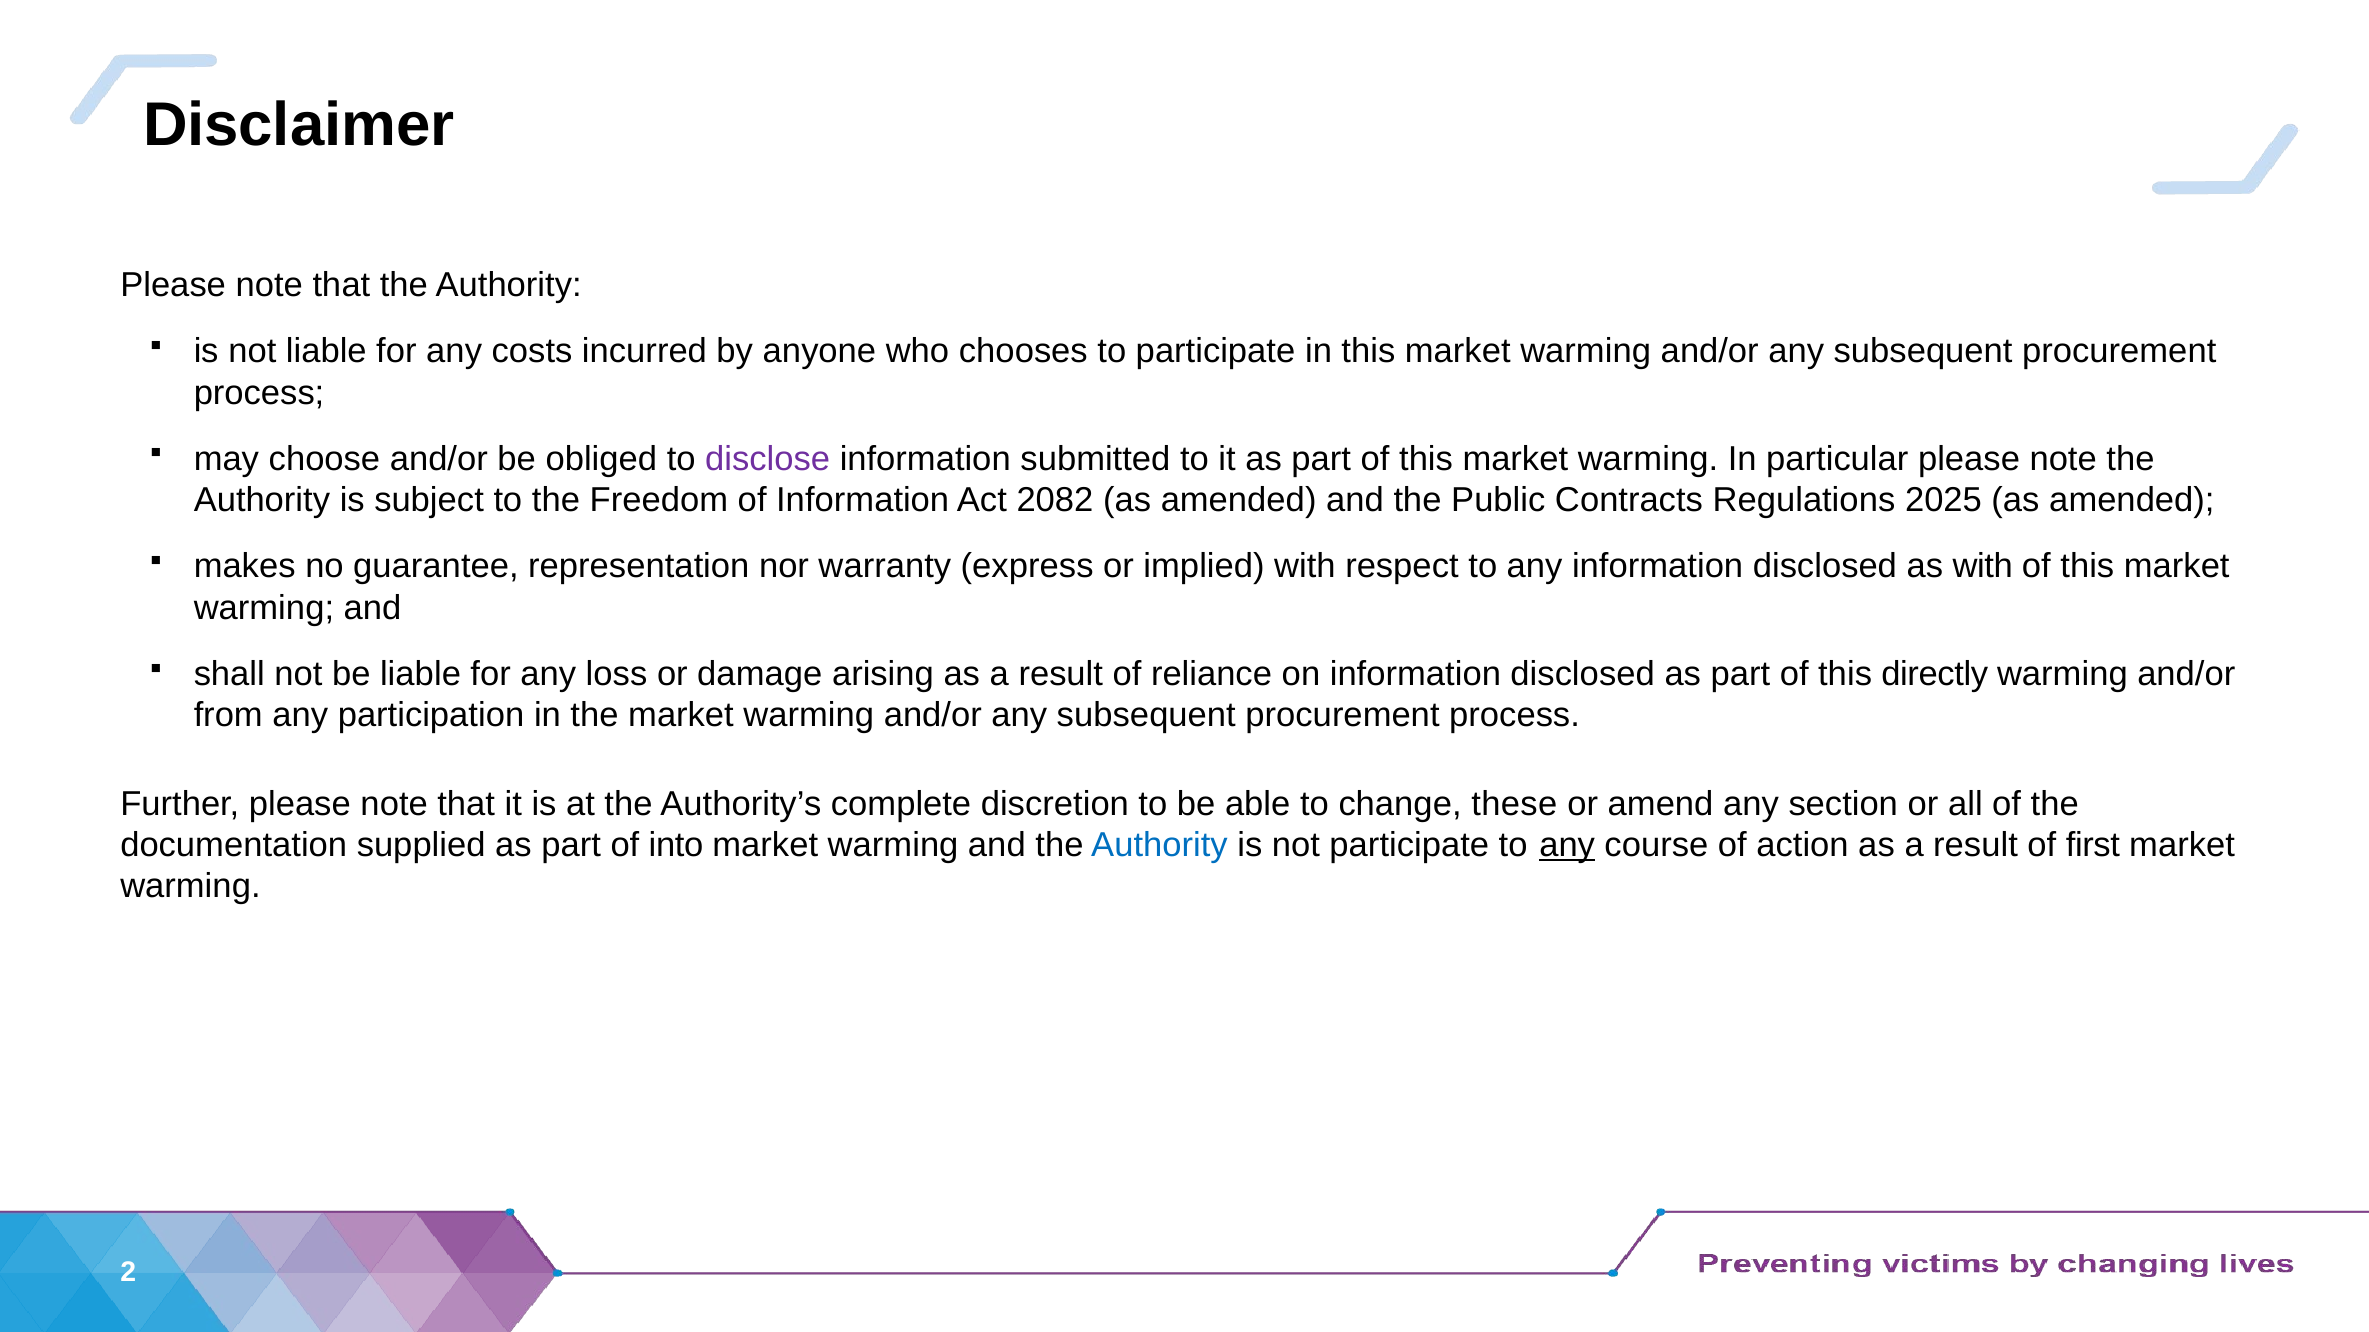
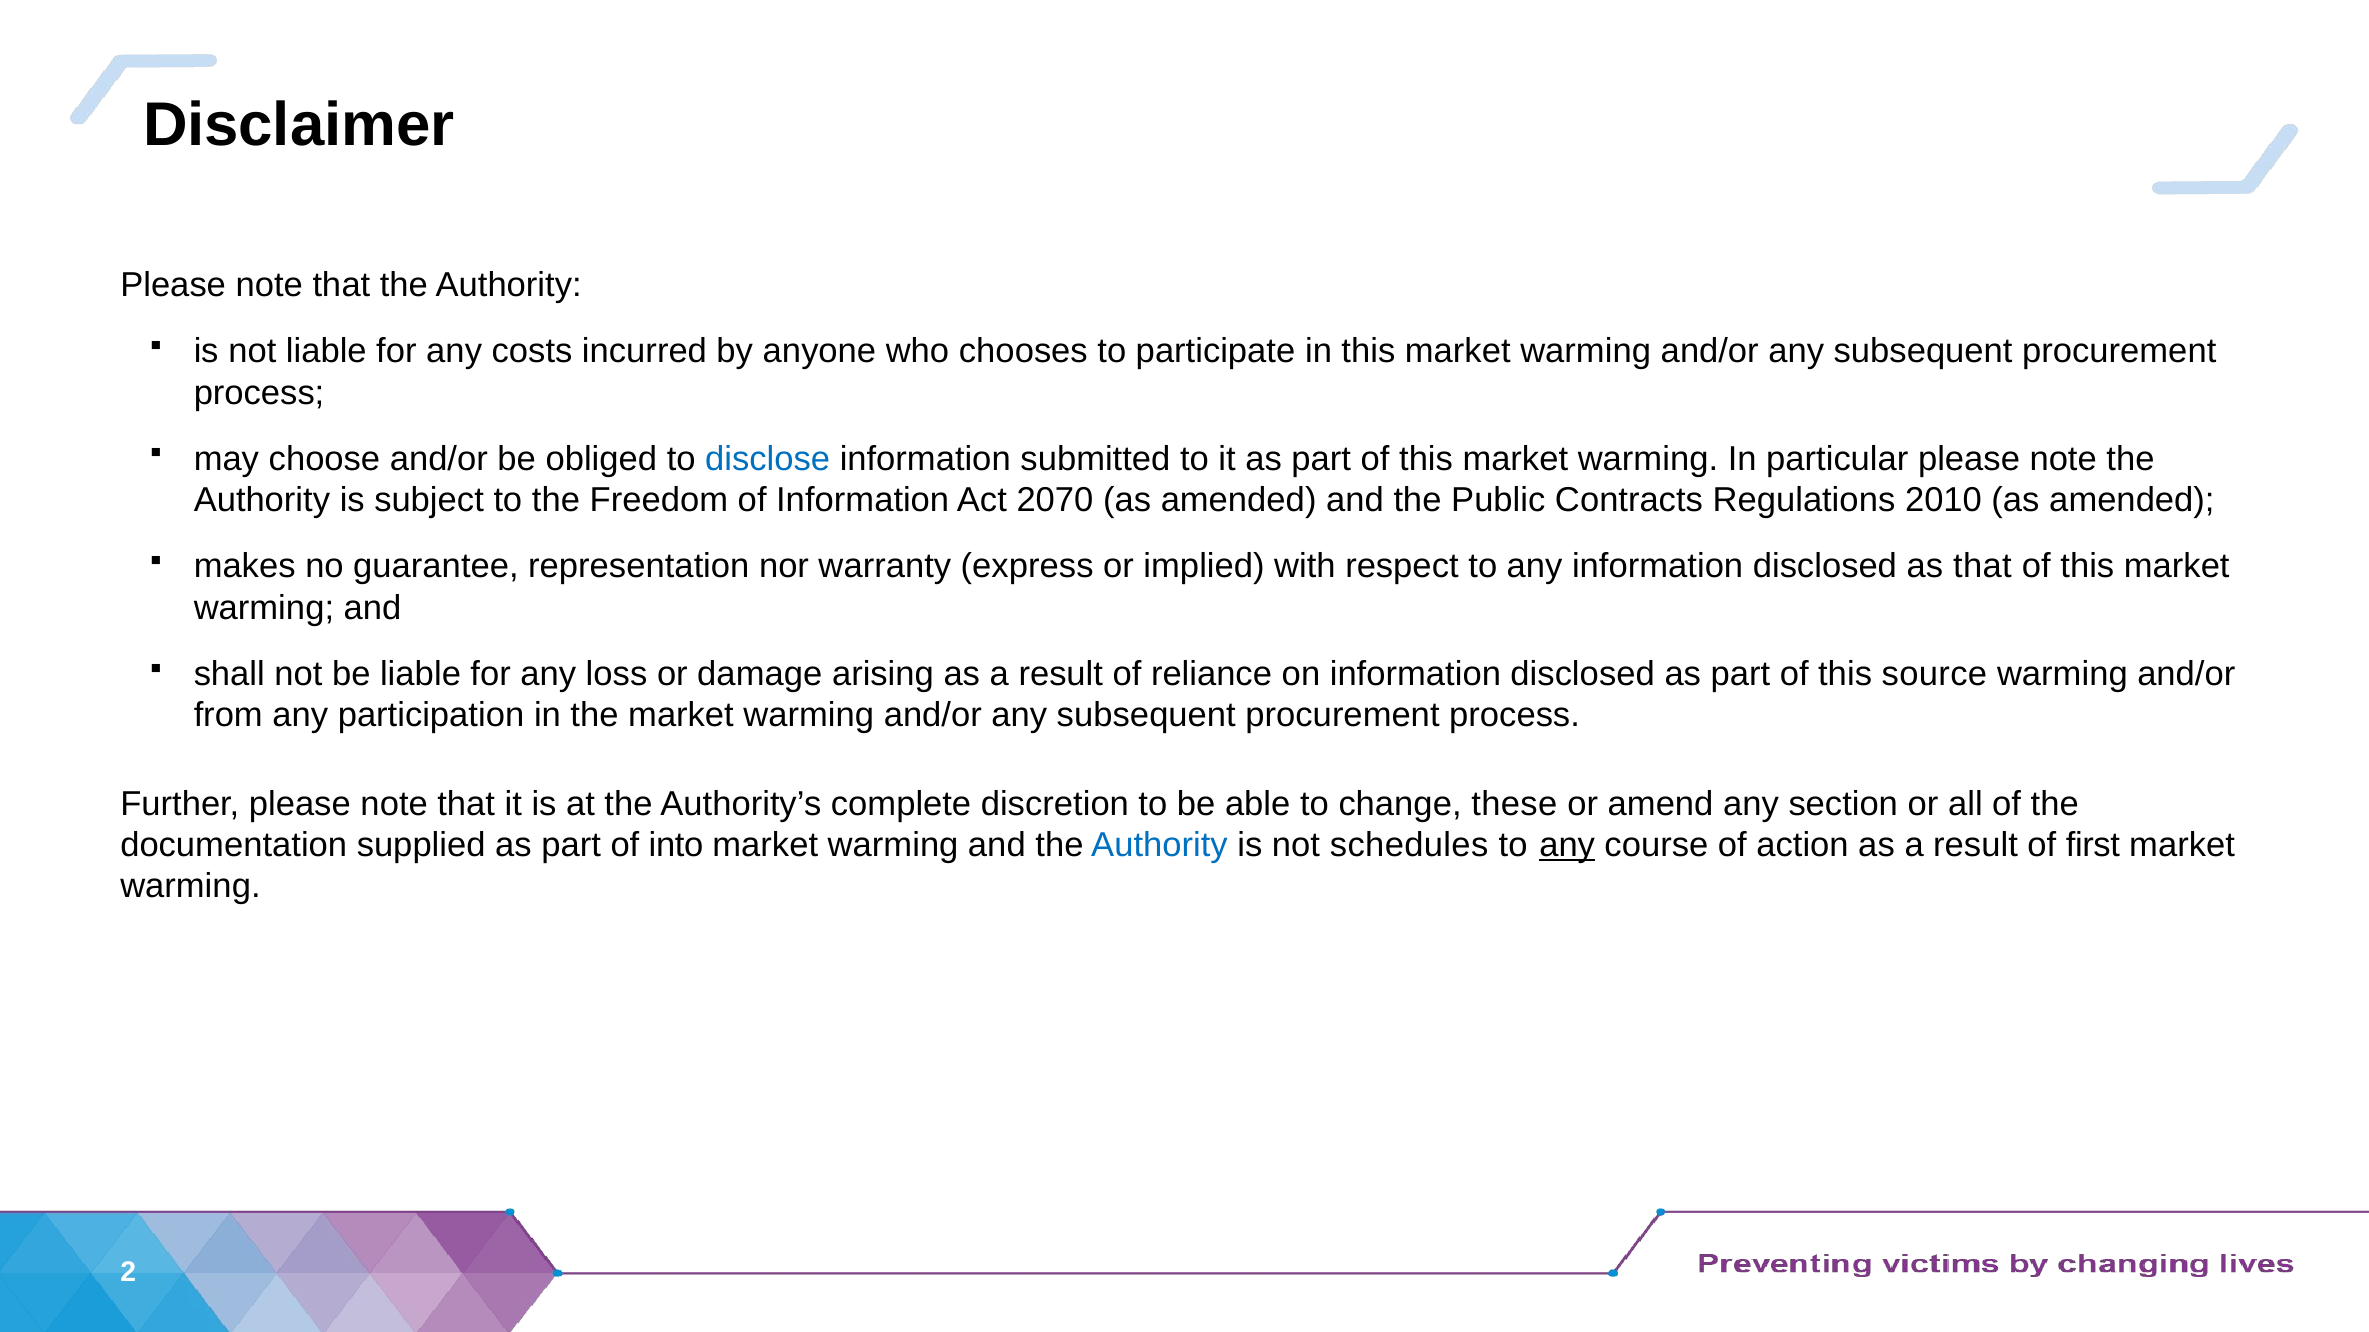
disclose colour: purple -> blue (768, 459)
2082: 2082 -> 2070 (1055, 500)
2025: 2025 -> 2010 (1943, 500)
as with: with -> that (1982, 567)
directly: directly -> source (1934, 674)
not participate: participate -> schedules (1409, 845)
